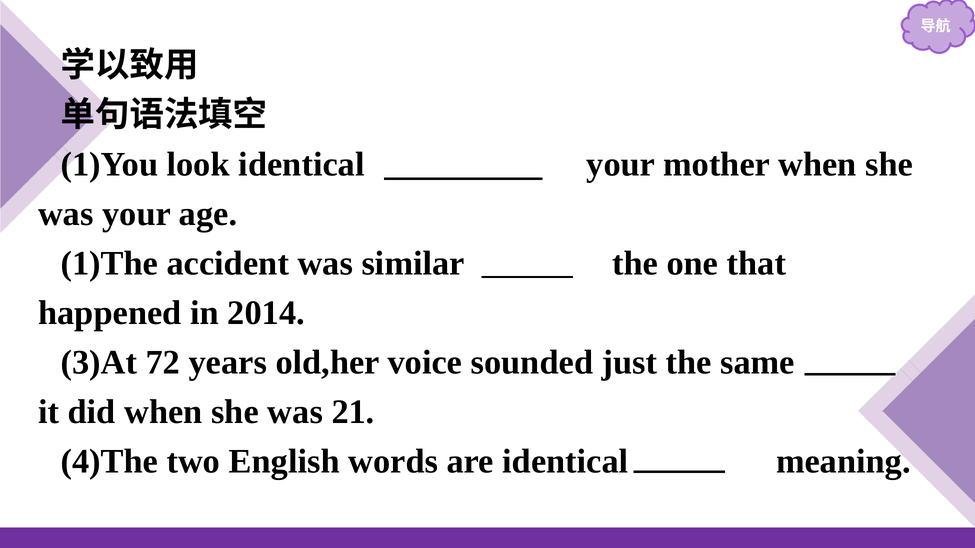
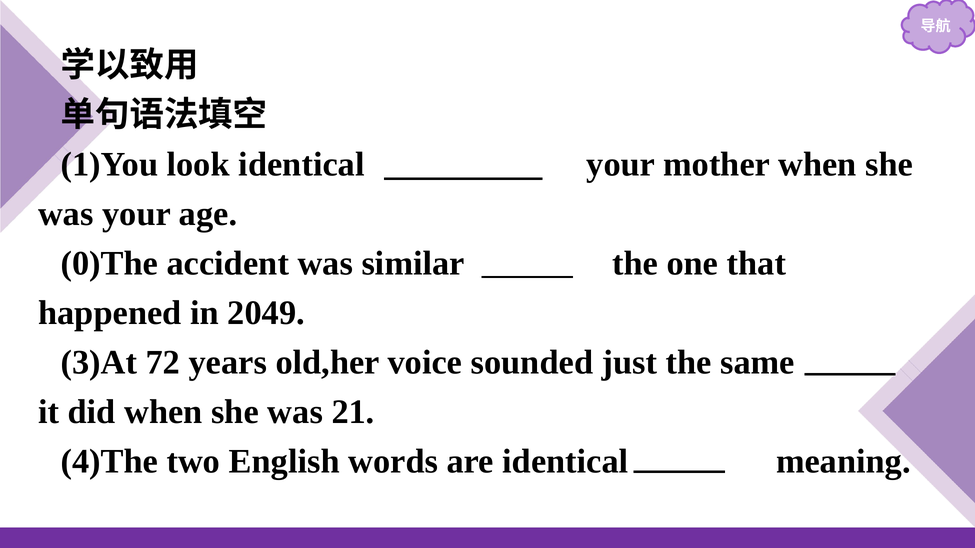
1)The: 1)The -> 0)The (109, 264)
2014: 2014 -> 2049 (266, 313)
